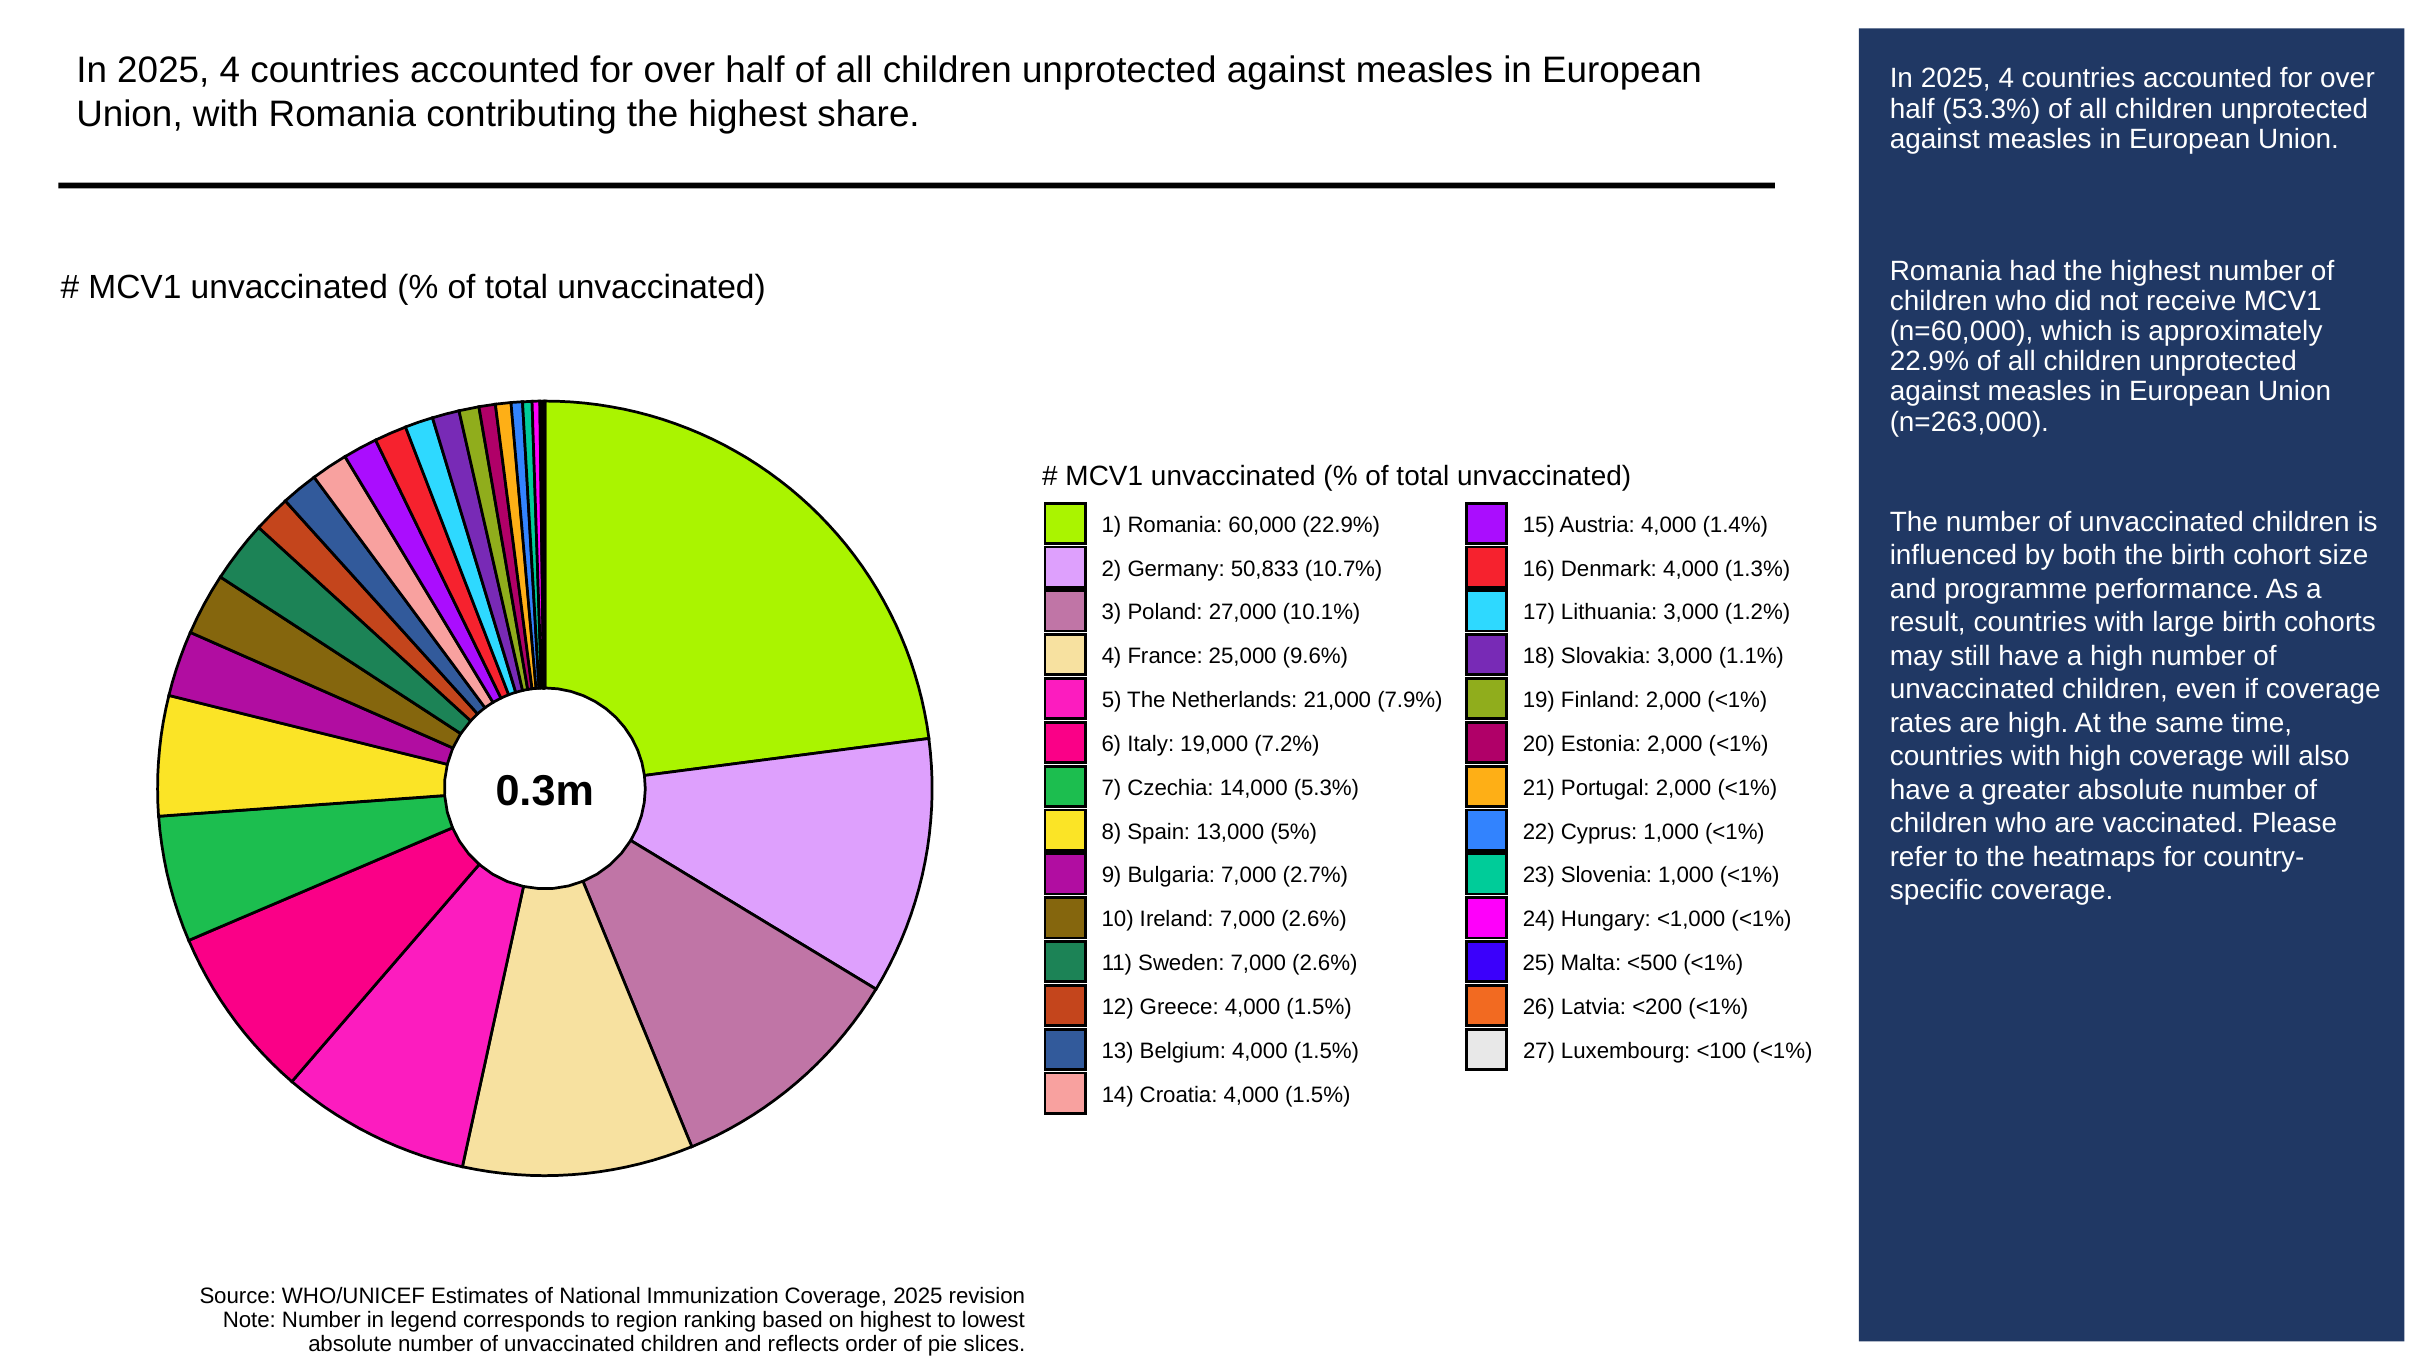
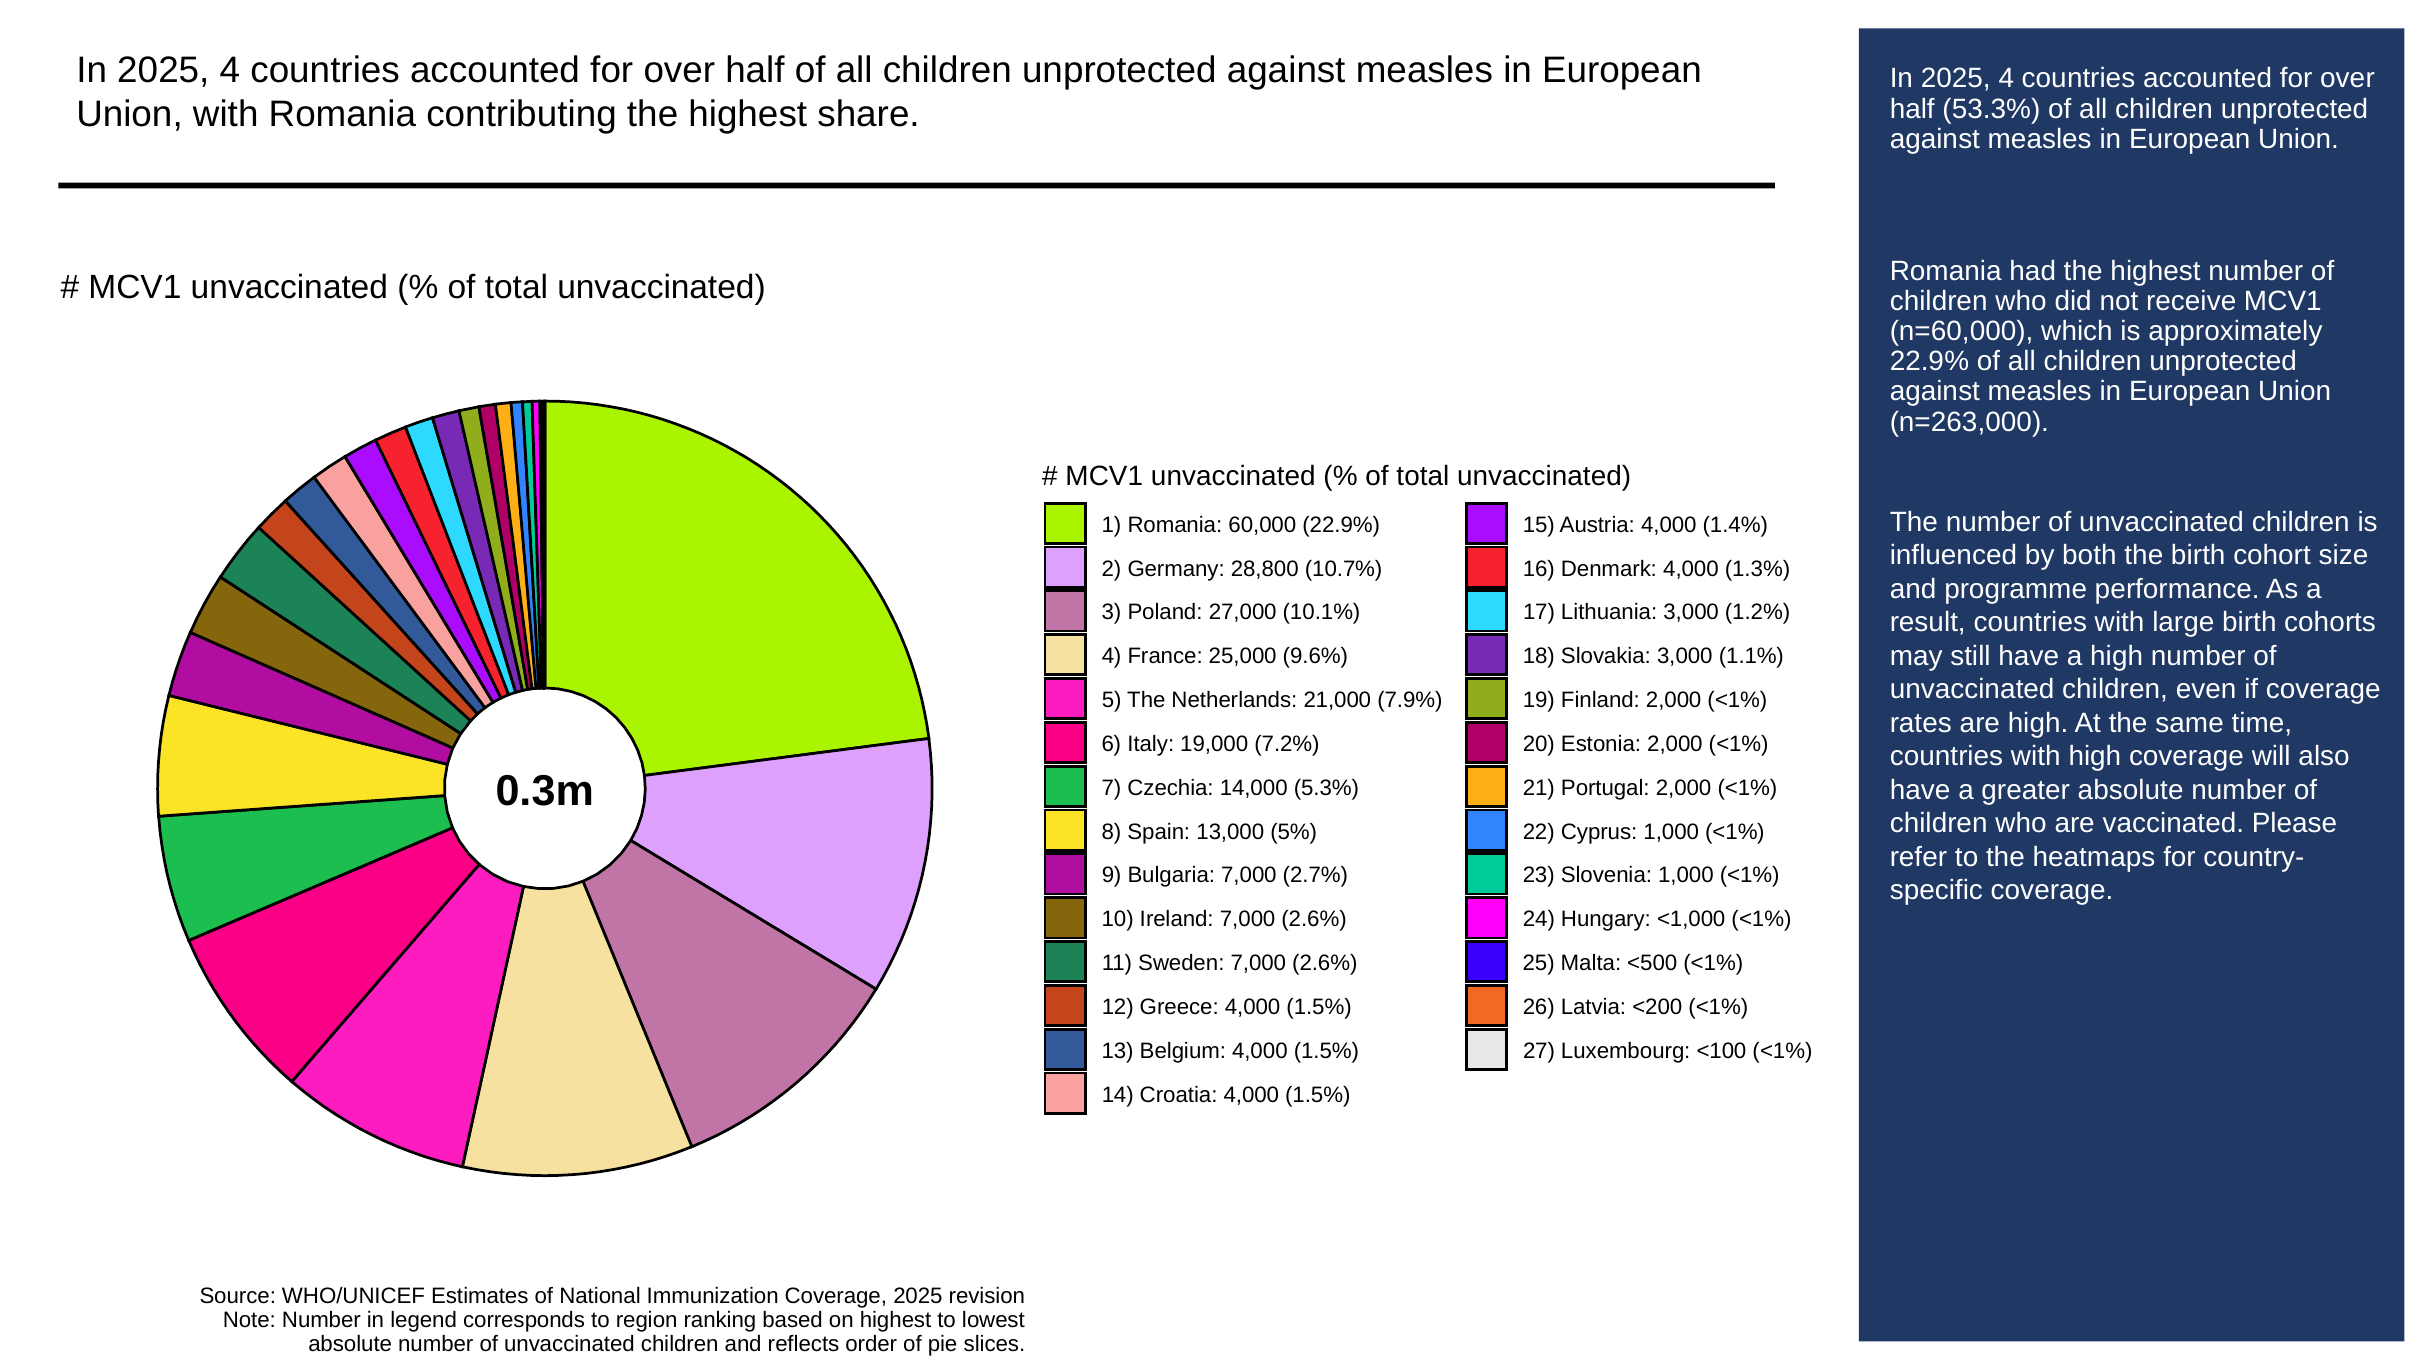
50,833: 50,833 -> 28,800 (1265, 569)
